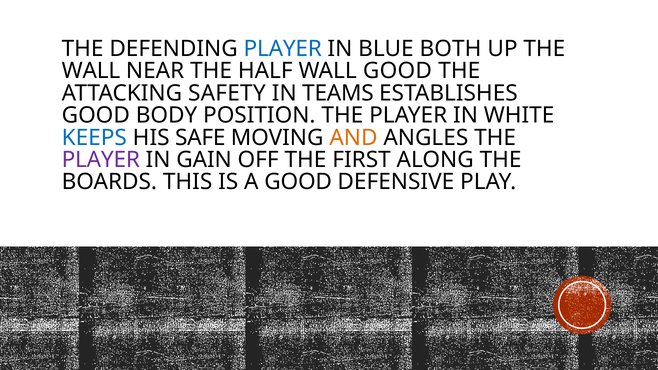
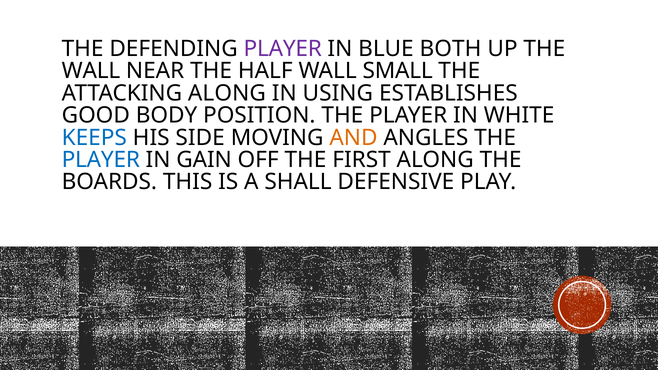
PLAYER colour: blue -> purple (283, 49)
WALL GOOD: GOOD -> SMALL (398, 71)
ATTACKING SAFETY: SAFETY -> ALONG (227, 93)
TEAMS: TEAMS -> USING (338, 93)
SAFE: SAFE -> SIDE (200, 138)
PLAYER colour: purple -> blue (101, 160)
A GOOD: GOOD -> SHALL (298, 182)
